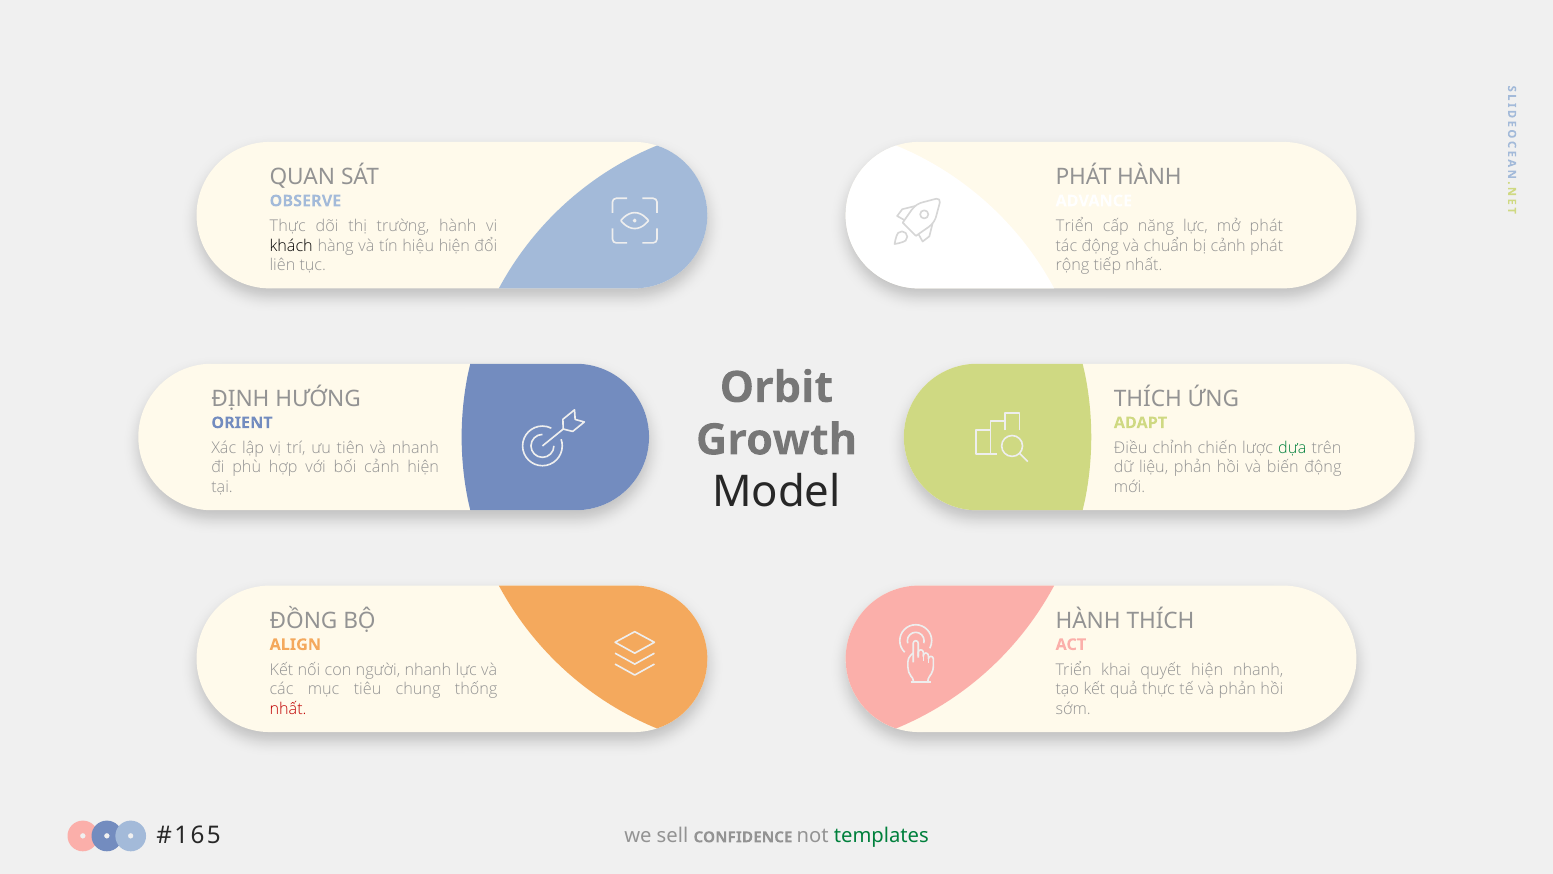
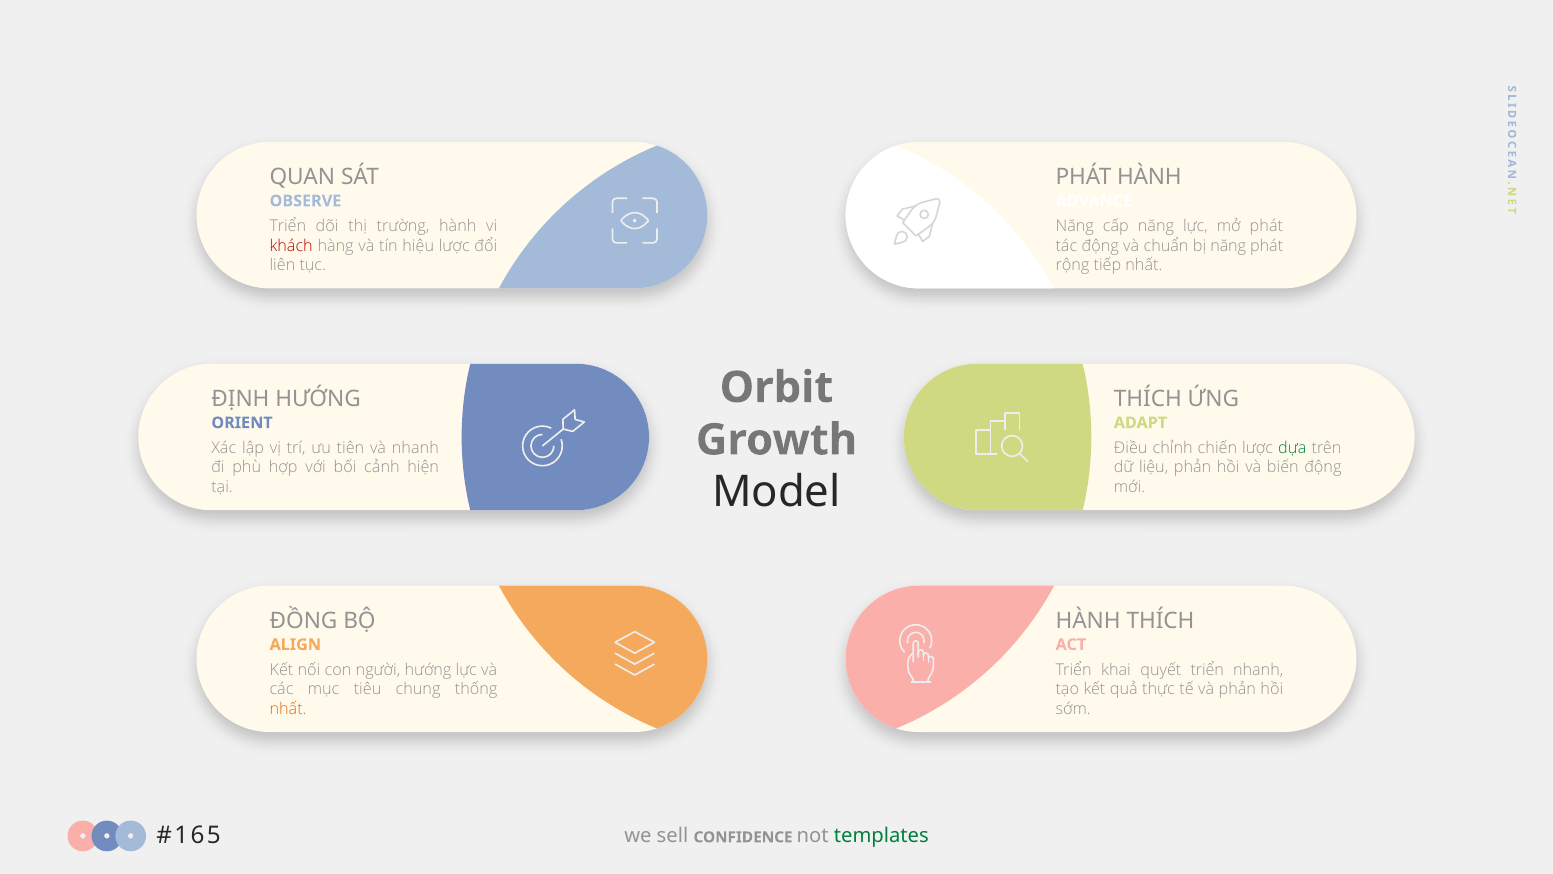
Thực: Thực -> Triển (288, 226)
Triển: Triển -> Năng (1075, 226)
khách colour: black -> red (291, 246)
hiệu hiện: hiện -> lược (454, 246)
bị cảnh: cảnh -> năng (1228, 246)
người nhanh: nhanh -> hướng (428, 670)
quyết hiện: hiện -> triển (1207, 670)
nhất colour: red -> orange (288, 709)
